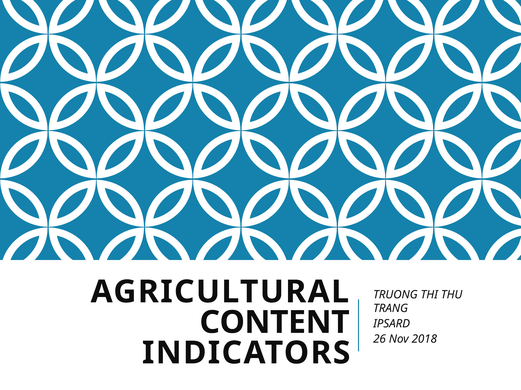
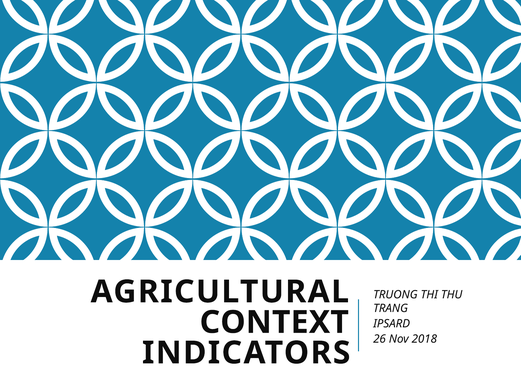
CONTENT: CONTENT -> CONTEXT (274, 323)
